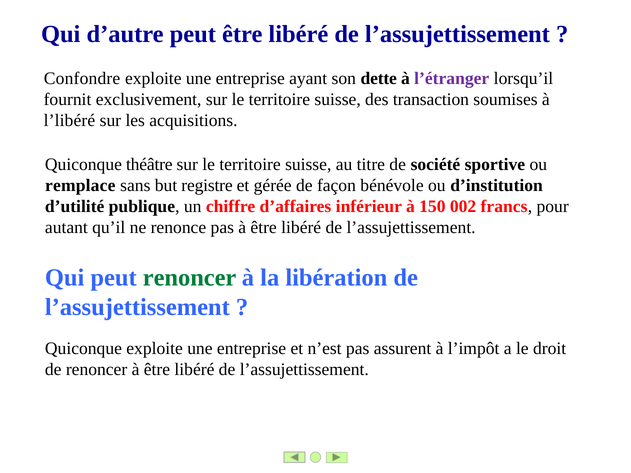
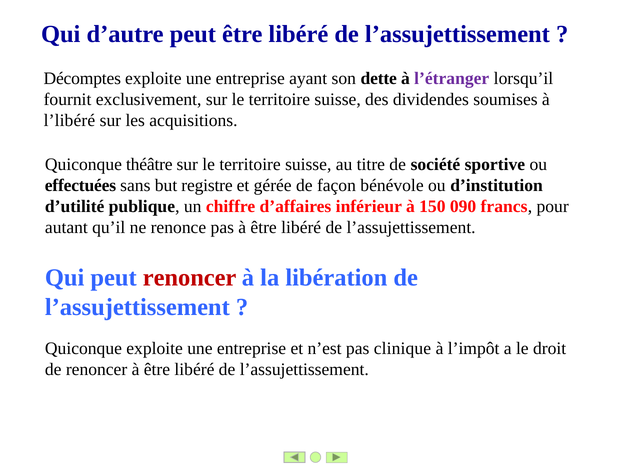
Confondre: Confondre -> Décomptes (82, 79)
transaction: transaction -> dividendes (431, 100)
remplace: remplace -> effectuées (80, 186)
002: 002 -> 090 (463, 207)
renoncer colour: green -> red (190, 278)
assurent: assurent -> clinique (402, 349)
